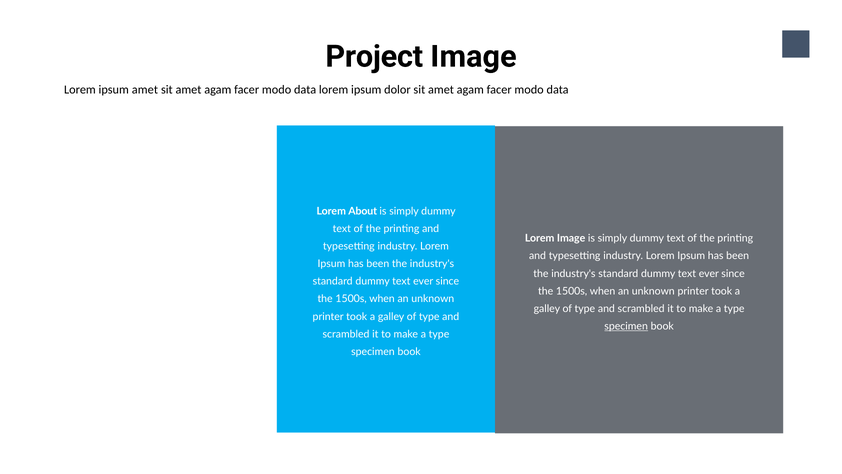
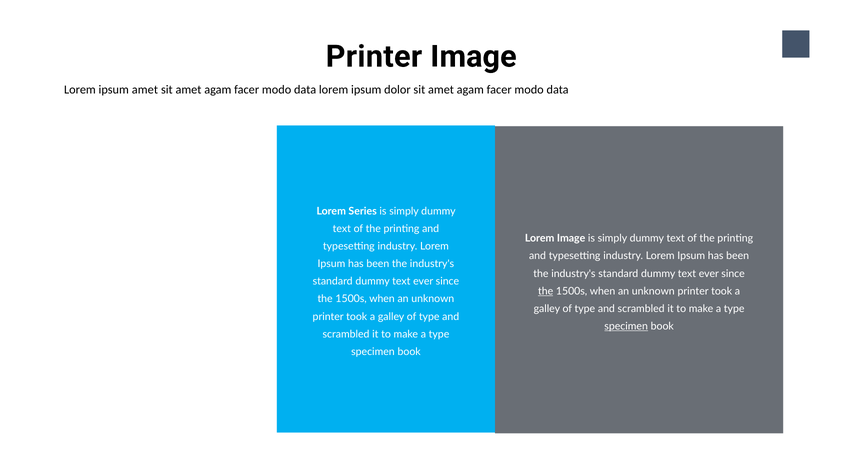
Project: Project -> Printer (374, 56)
About: About -> Series (363, 211)
the underline: none -> present (546, 291)
